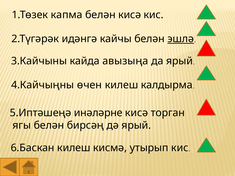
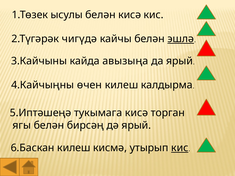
капма: капма -> ысулы (67, 15)
идәнгә: идәнгә -> чигүдә (79, 39)
инәләрне: инәләрне -> тукымага (98, 113)
кис underline: none -> present (180, 148)
